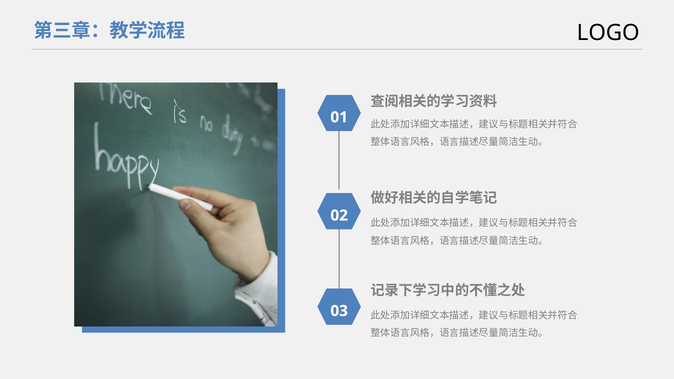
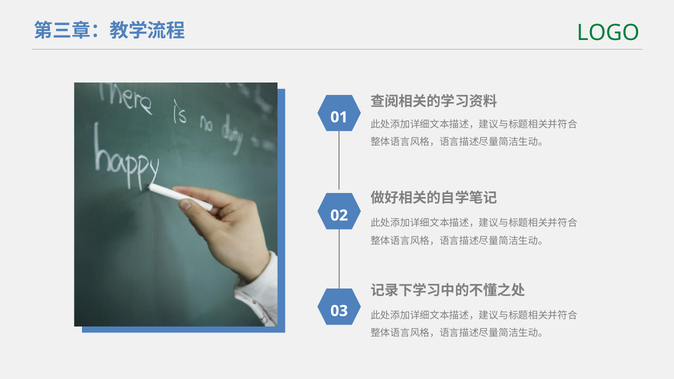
LOGO colour: black -> green (608, 33)
